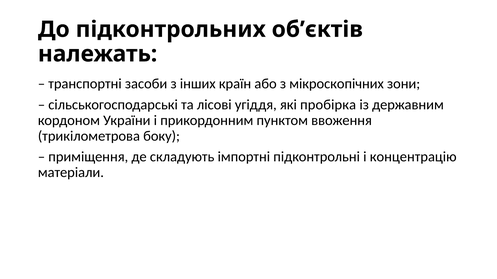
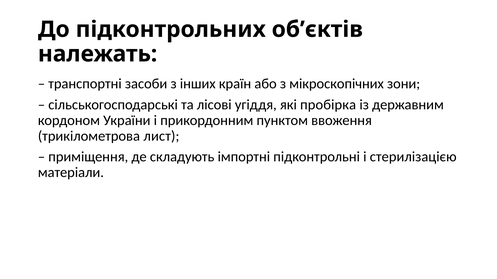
боку: боку -> лист (161, 136)
концентрацію: концентрацію -> стерилізацією (413, 157)
